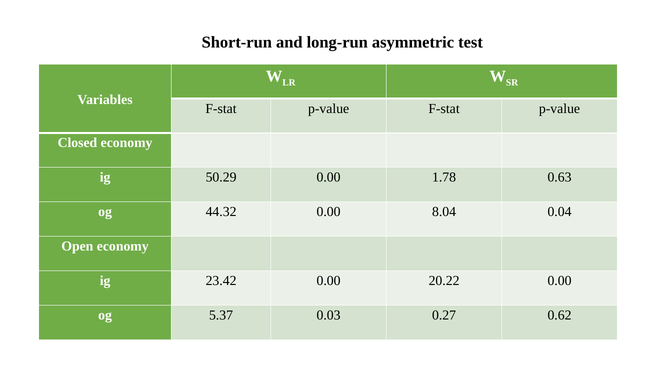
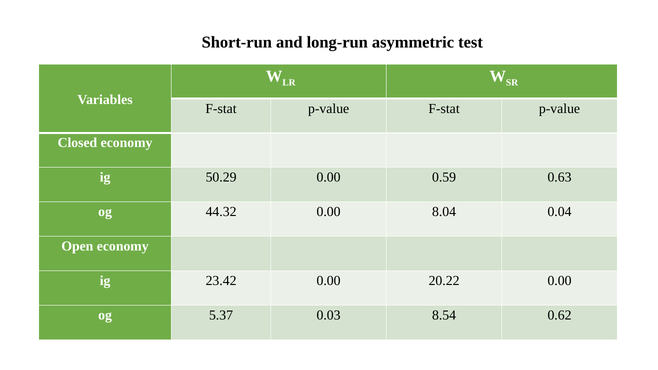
1.78: 1.78 -> 0.59 (444, 177)
0.27: 0.27 -> 8.54 (444, 315)
